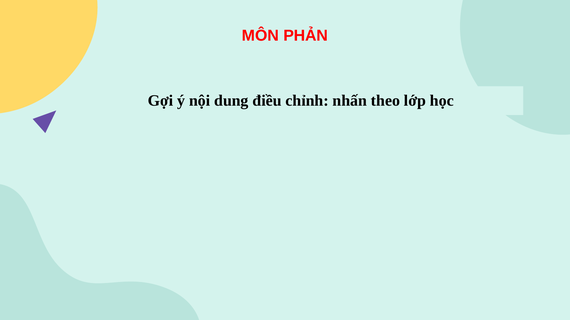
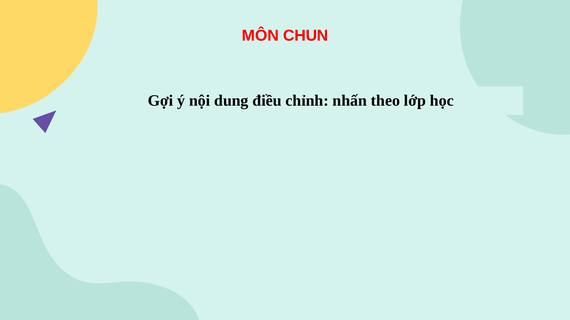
PHẢN: PHẢN -> CHUN (306, 36)
